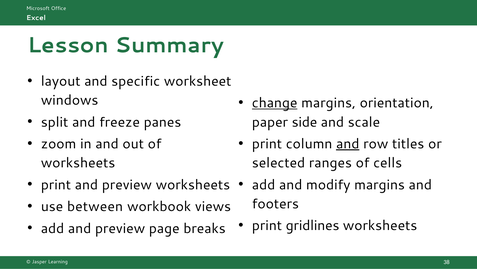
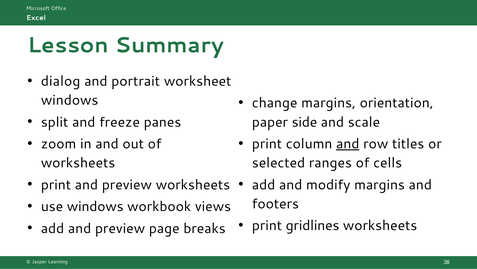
layout: layout -> dialog (61, 81)
specific: specific -> portrait (136, 81)
change underline: present -> none (275, 103)
use between: between -> windows (95, 206)
